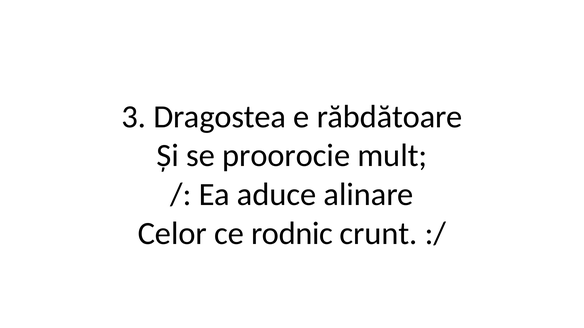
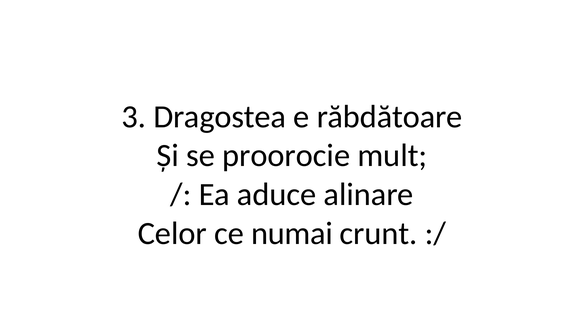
rodnic: rodnic -> numai (292, 234)
